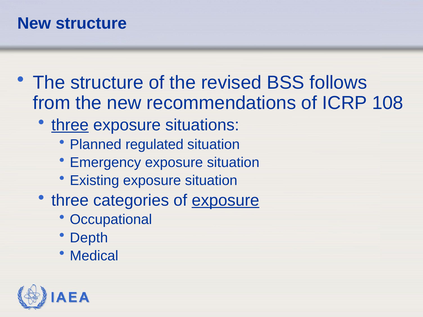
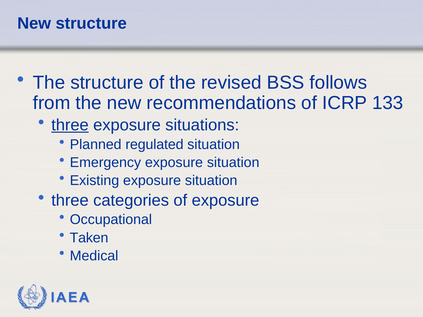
108: 108 -> 133 (388, 103)
exposure underline: present -> none (225, 201)
Depth: Depth -> Taken (89, 238)
